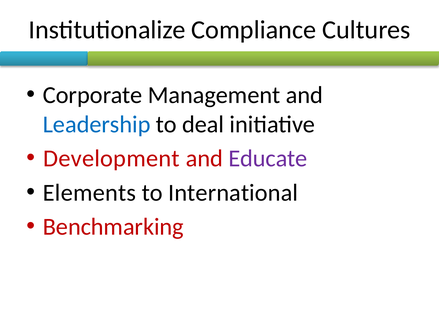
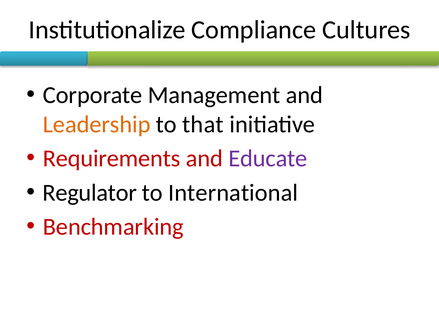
Leadership colour: blue -> orange (97, 125)
deal: deal -> that (203, 125)
Development: Development -> Requirements (112, 159)
Elements: Elements -> Regulator (90, 193)
